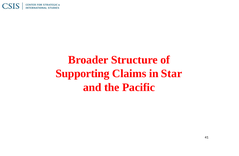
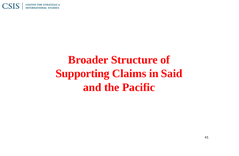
Star: Star -> Said (172, 73)
